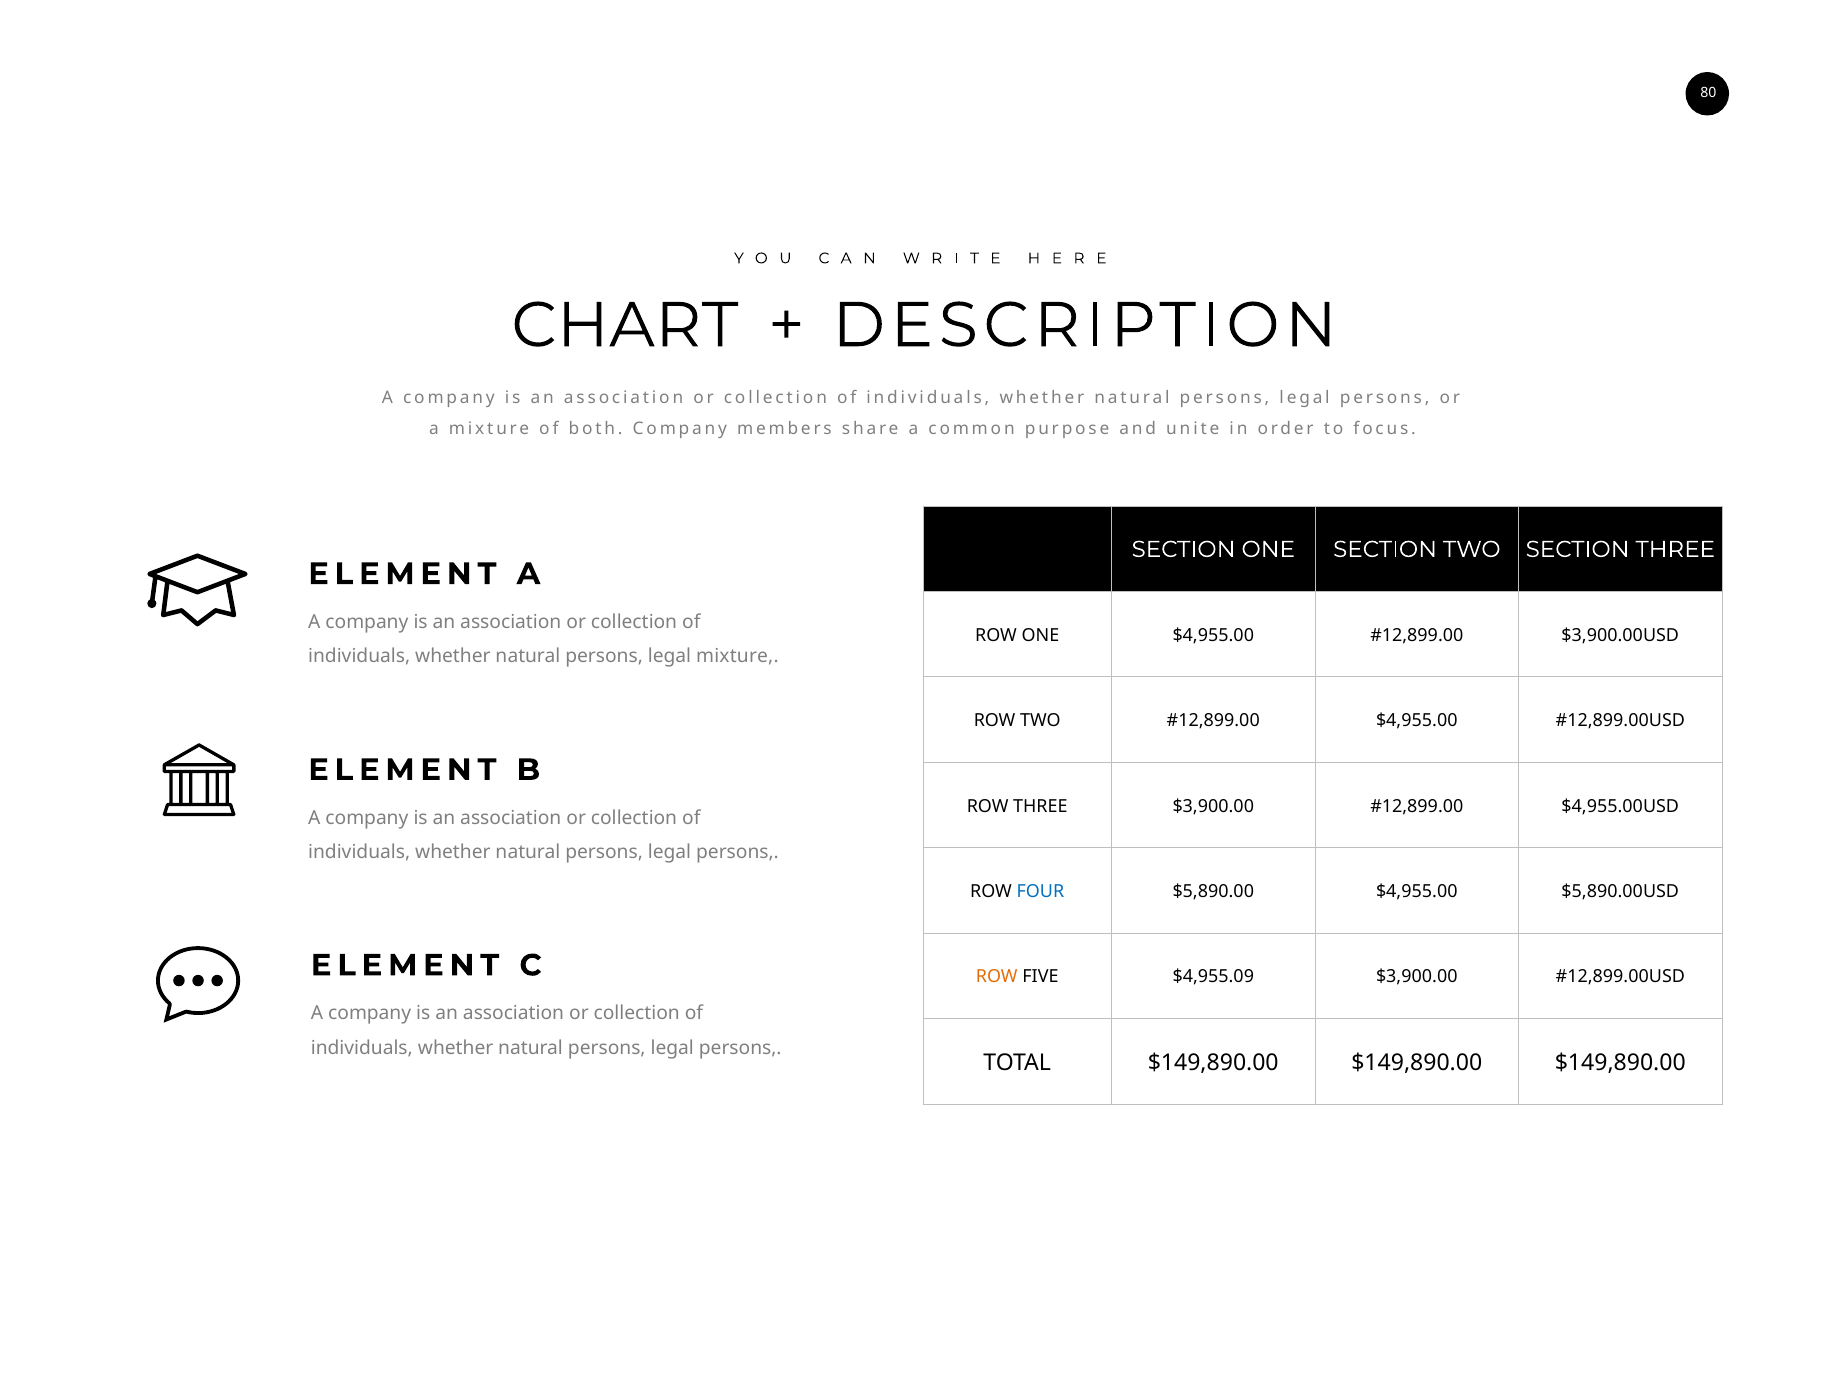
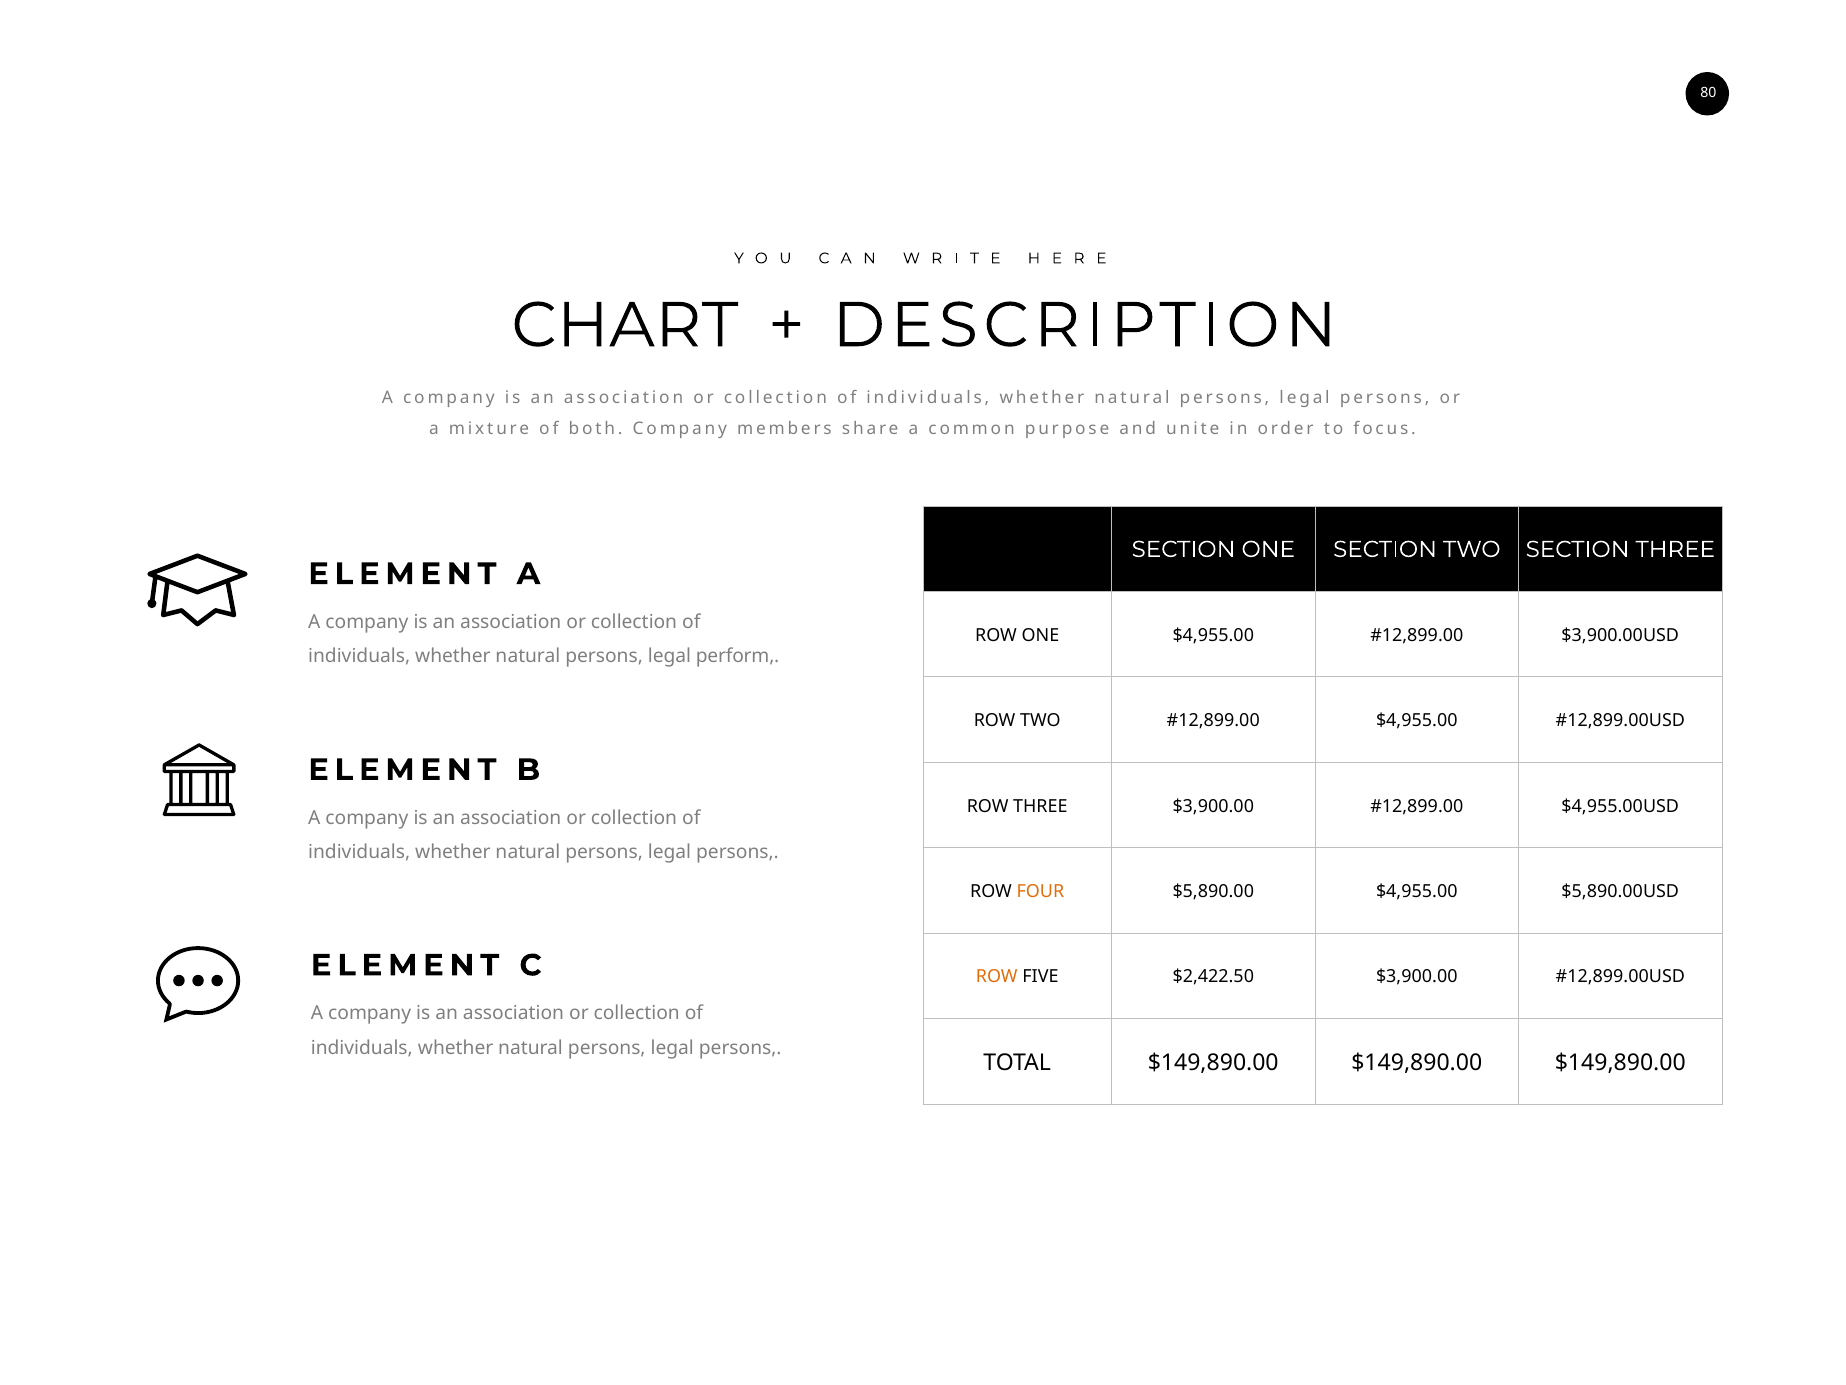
legal mixture: mixture -> perform (738, 656)
FOUR colour: blue -> orange (1040, 891)
$4,955.09: $4,955.09 -> $2,422.50 (1213, 977)
